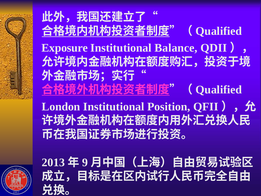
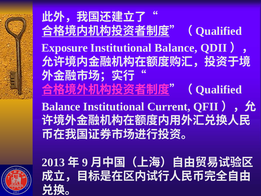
London: London -> Balance (61, 106)
Position: Position -> Current (169, 106)
